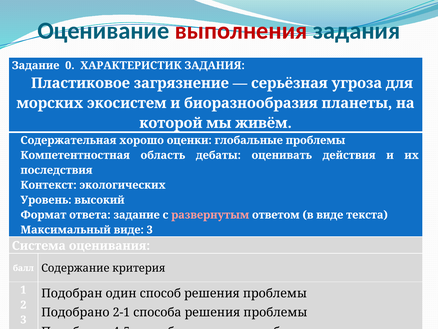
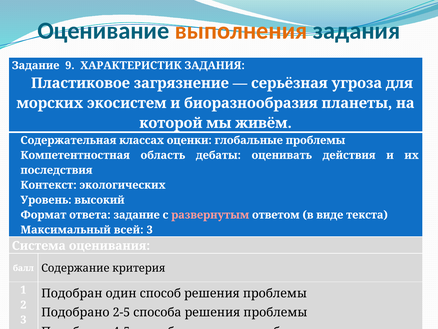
выполнения colour: red -> orange (241, 31)
0: 0 -> 9 (70, 65)
хорошо: хорошо -> классах (142, 140)
Максимальный виде: виде -> всей (129, 229)
2-1: 2-1 -> 2-5 (121, 312)
